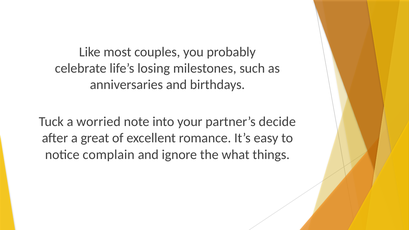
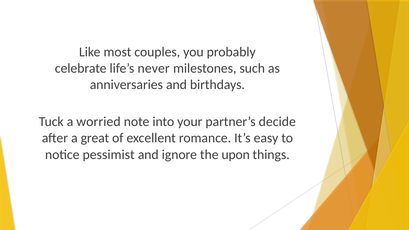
losing: losing -> never (154, 68)
complain: complain -> pessimist (109, 155)
what: what -> upon (236, 155)
